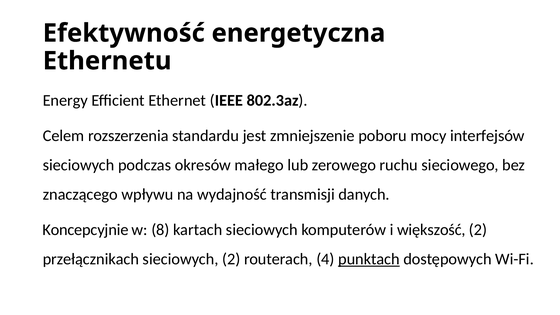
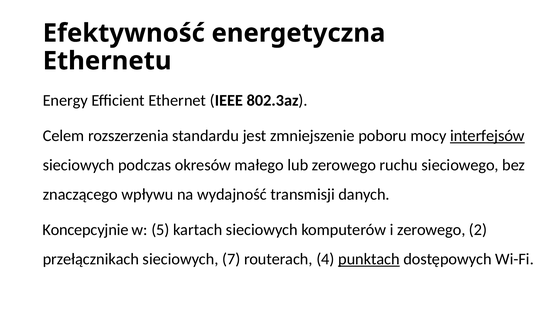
interfejsów underline: none -> present (487, 136)
8: 8 -> 5 (160, 230)
i większość: większość -> zerowego (431, 230)
sieciowych 2: 2 -> 7 (231, 259)
